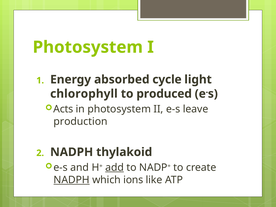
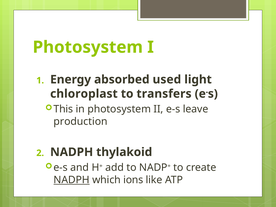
cycle: cycle -> used (167, 79)
chlorophyll: chlorophyll -> chloroplast (84, 94)
produced: produced -> transfers (164, 94)
Acts: Acts -> This (63, 109)
add underline: present -> none (115, 167)
